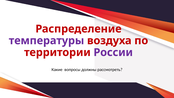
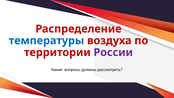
температуры colour: purple -> blue (47, 41)
